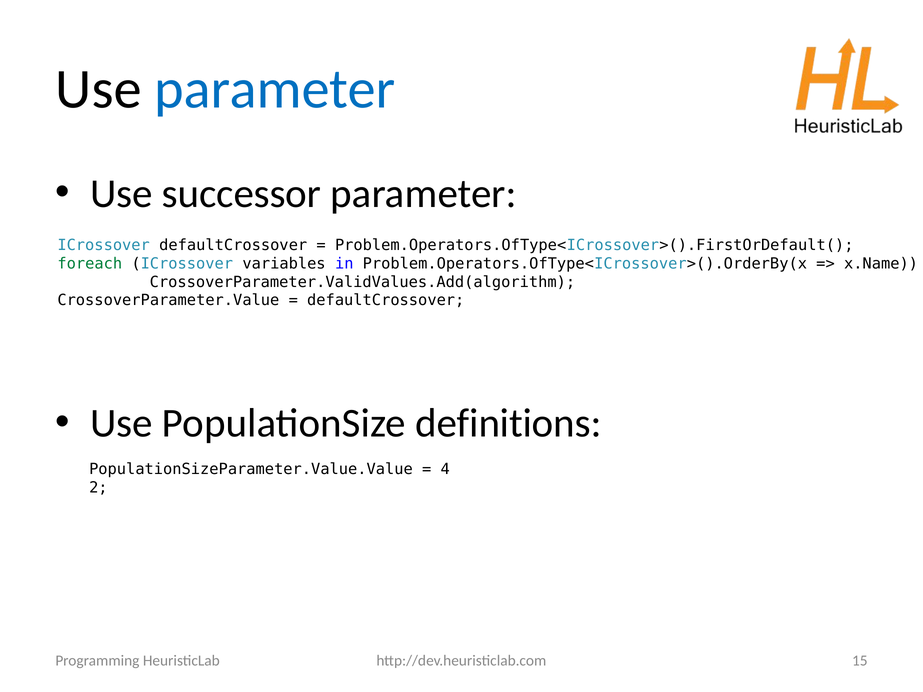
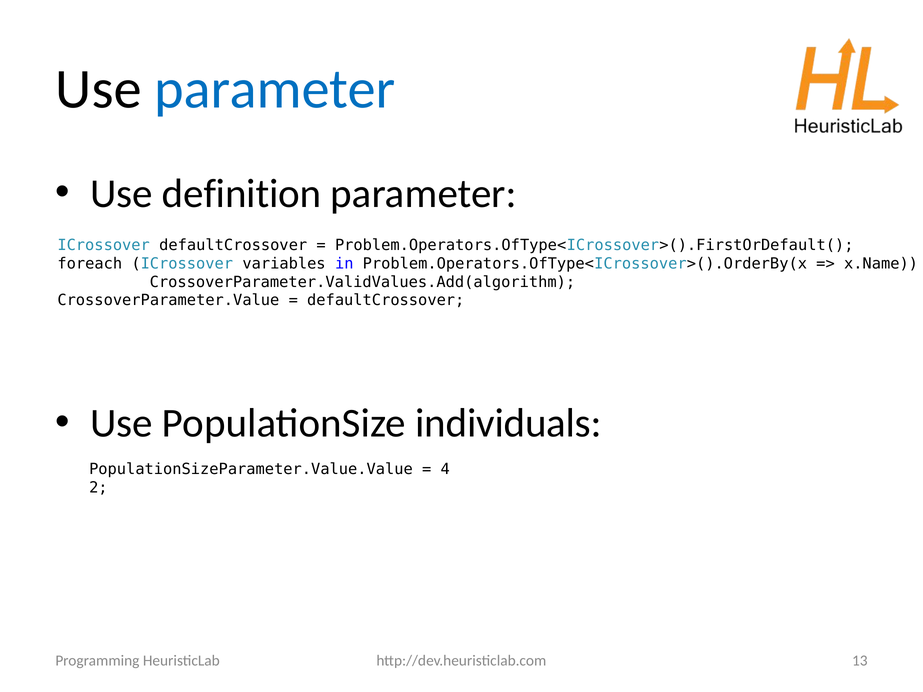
successor: successor -> definition (242, 194)
foreach colour: green -> black (90, 264)
definitions: definitions -> individuals (509, 423)
15: 15 -> 13 (860, 661)
